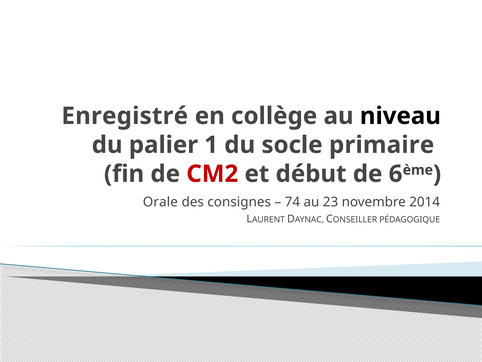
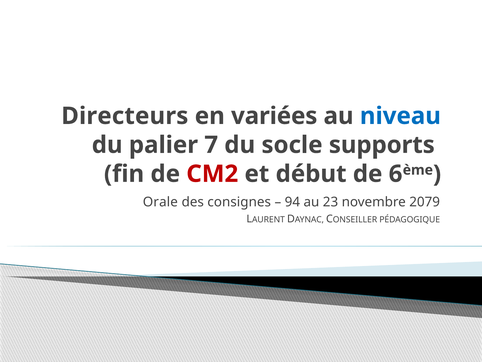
Enregistré: Enregistré -> Directeurs (125, 116)
collège: collège -> variées (274, 116)
niveau colour: black -> blue (400, 116)
1: 1 -> 7 (211, 145)
primaire: primaire -> supports (382, 145)
74: 74 -> 94 (292, 202)
2014: 2014 -> 2079 (425, 202)
